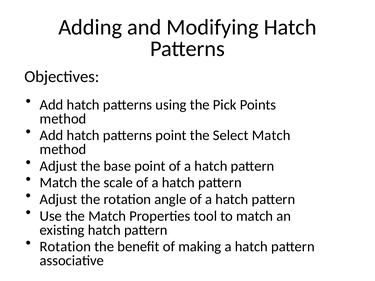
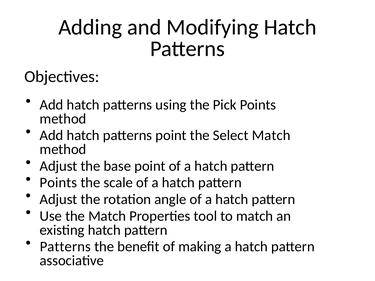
Match: Match -> Points (58, 183)
Rotation: Rotation -> Patterns (65, 247)
